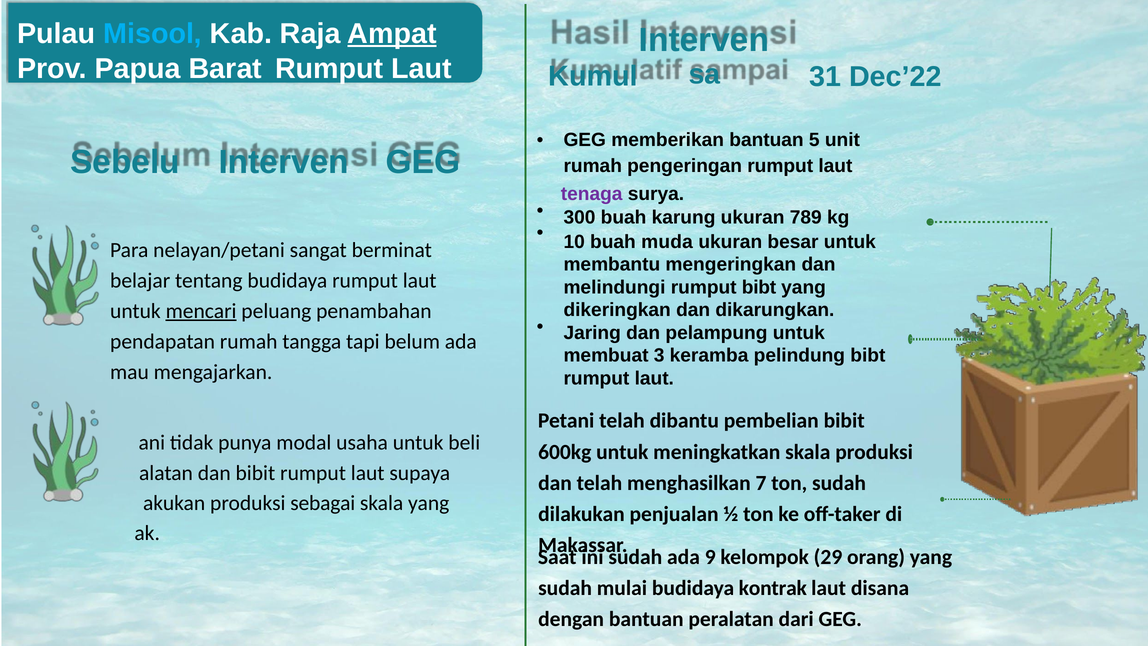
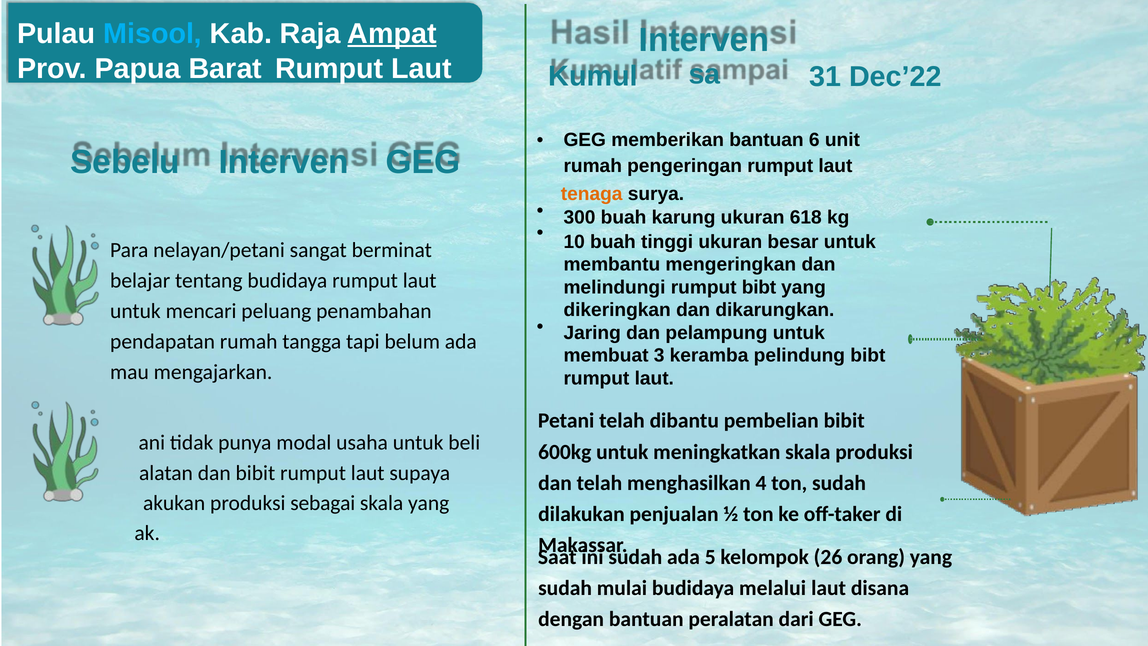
5: 5 -> 6 (814, 140)
tenaga colour: purple -> orange (592, 194)
789: 789 -> 618 (806, 217)
muda: muda -> tinggi (667, 242)
mencari underline: present -> none (201, 311)
7: 7 -> 4 (761, 483)
9: 9 -> 5 (710, 557)
29: 29 -> 26 (828, 557)
kontrak: kontrak -> melalui (773, 588)
